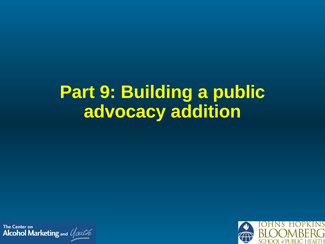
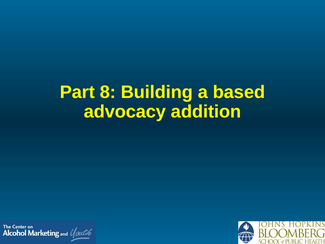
9: 9 -> 8 (108, 92)
public: public -> based (239, 92)
